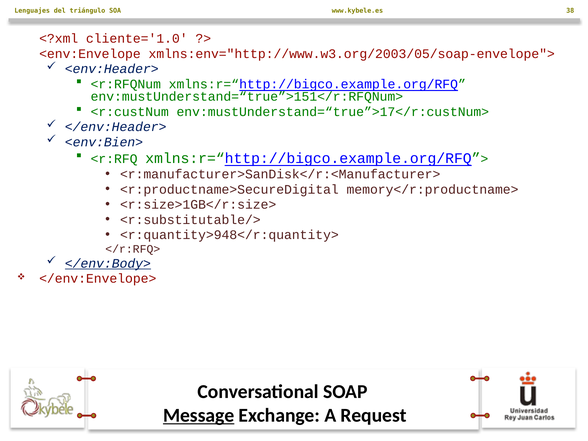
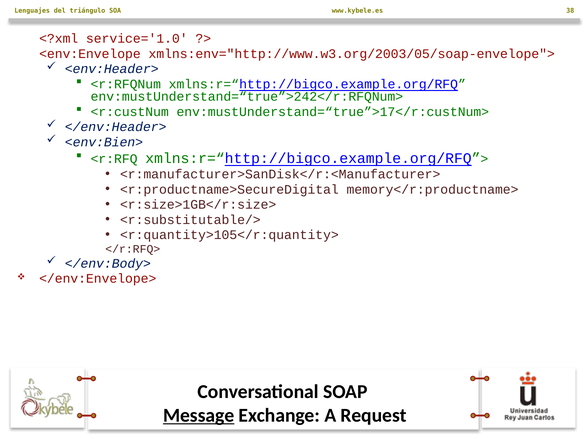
cliente='1.0: cliente='1.0 -> service='1.0 (137, 39)
env:mustUnderstand=“true”>151</r:RFQNum>: env:mustUnderstand=“true”>151</r:RFQNum> -> env:mustUnderstand=“true”>242</r:RFQNum> (247, 97)
<r:quantity>948</r:quantity>: <r:quantity>948</r:quantity> -> <r:quantity>105</r:quantity> (229, 235)
</env:Body> underline: present -> none (108, 263)
